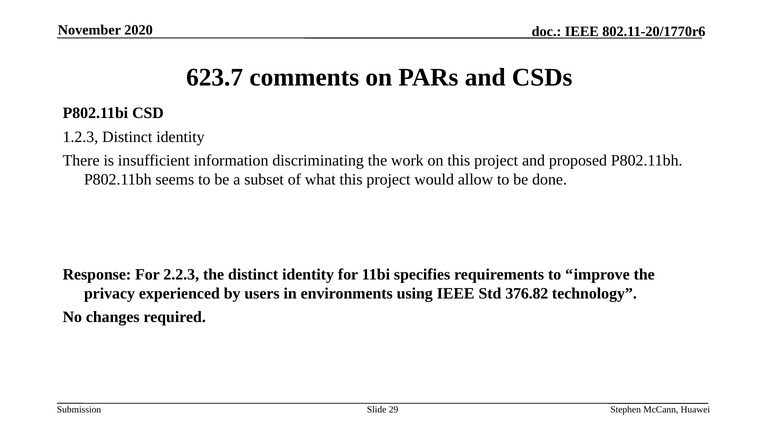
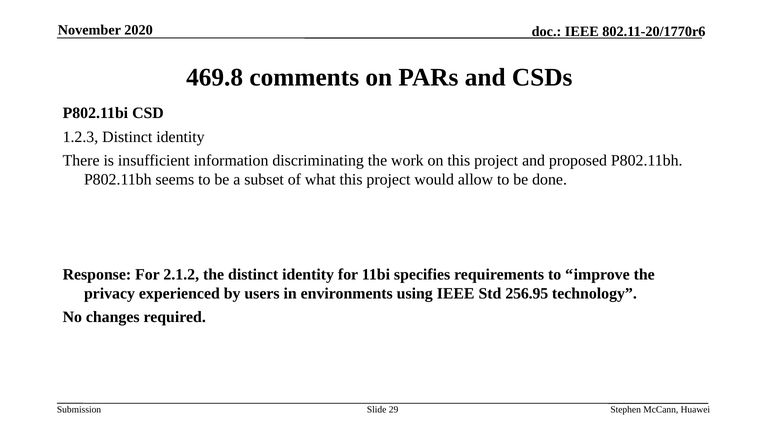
623.7: 623.7 -> 469.8 (215, 78)
2.2.3: 2.2.3 -> 2.1.2 (181, 274)
376.82: 376.82 -> 256.95 (527, 293)
